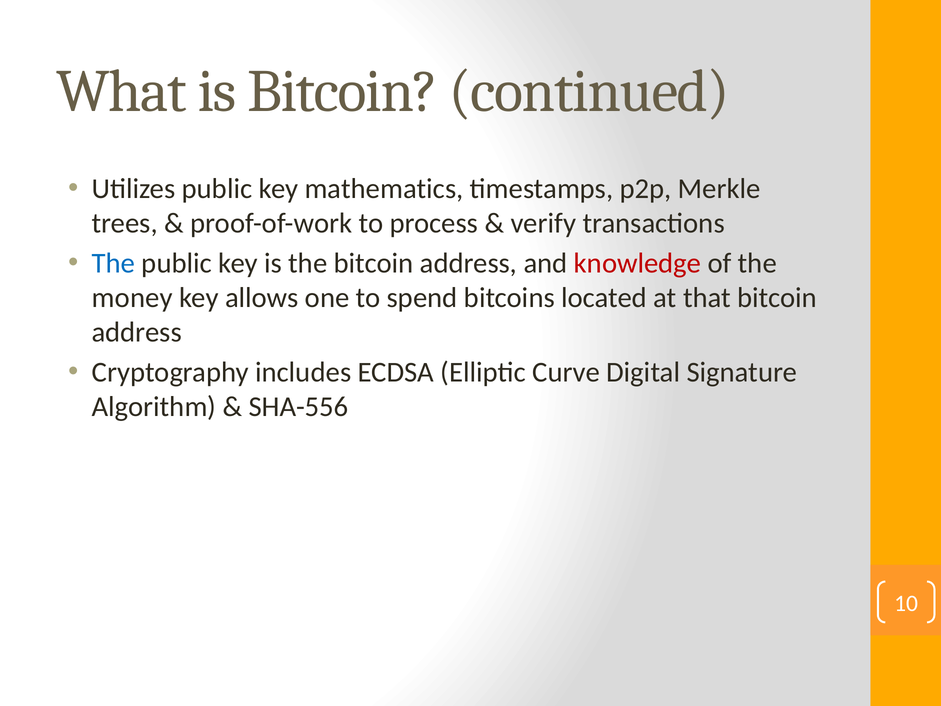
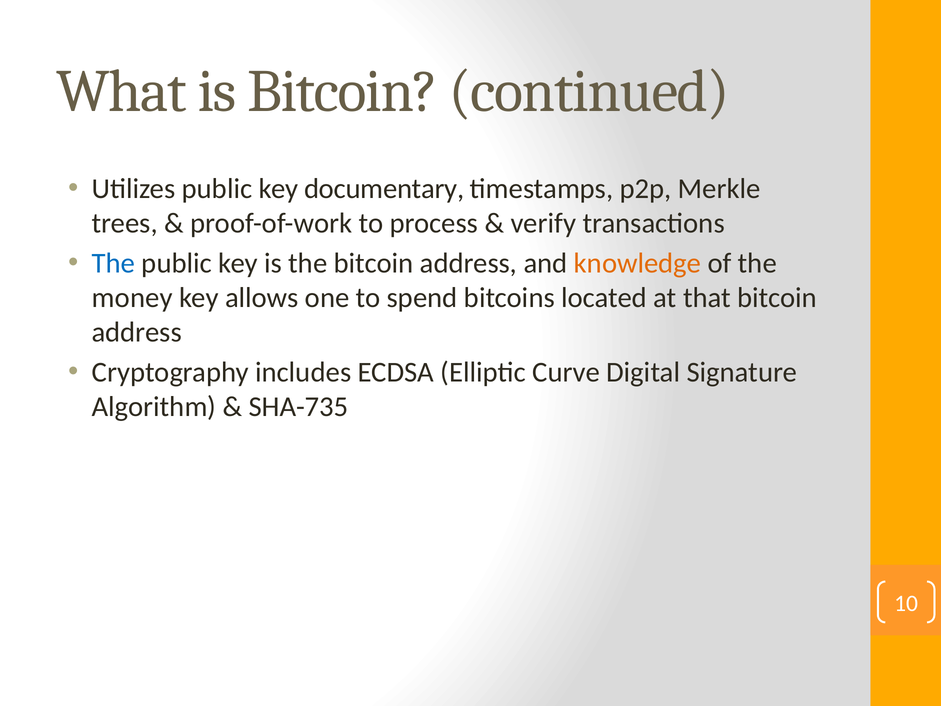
mathematics: mathematics -> documentary (384, 189)
knowledge colour: red -> orange (638, 263)
SHA-556: SHA-556 -> SHA-735 (299, 407)
